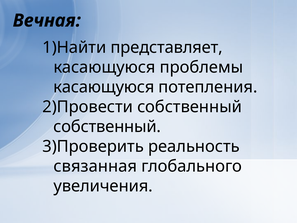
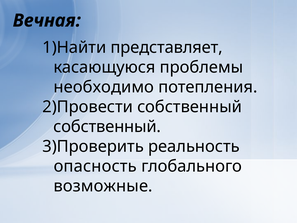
касающуюся: касающуюся -> необходимо (104, 87)
связанная: связанная -> опасность (95, 166)
увеличения: увеличения -> возможные (103, 186)
